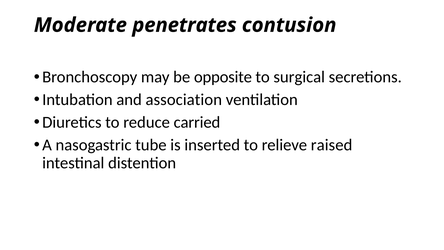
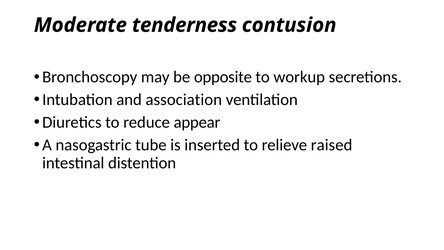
penetrates: penetrates -> tenderness (185, 25)
surgical: surgical -> workup (299, 77)
carried: carried -> appear (197, 122)
